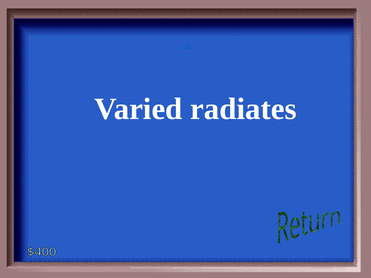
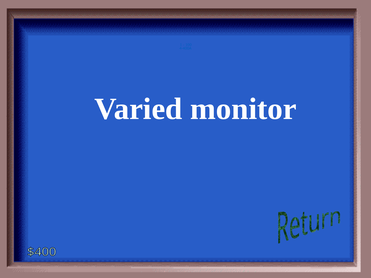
radiates: radiates -> monitor (243, 109)
